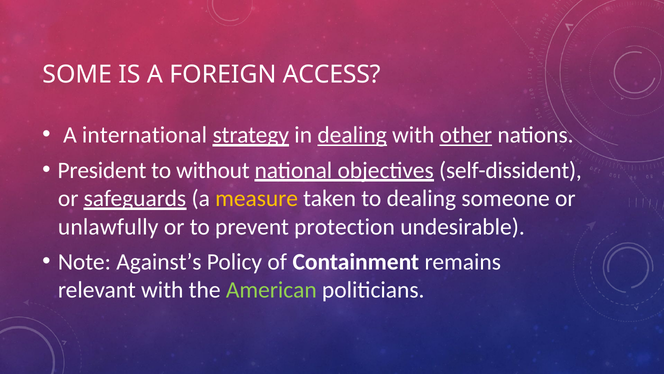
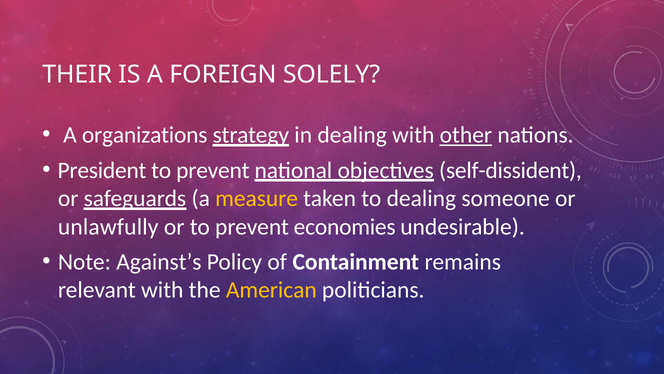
SOME: SOME -> THEIR (77, 75)
ACCESS: ACCESS -> SOLELY (332, 75)
international: international -> organizations (145, 135)
dealing underline: present -> none (352, 135)
without: without -> prevent (213, 170)
protection: protection -> economies (345, 226)
American colour: light green -> yellow (271, 290)
